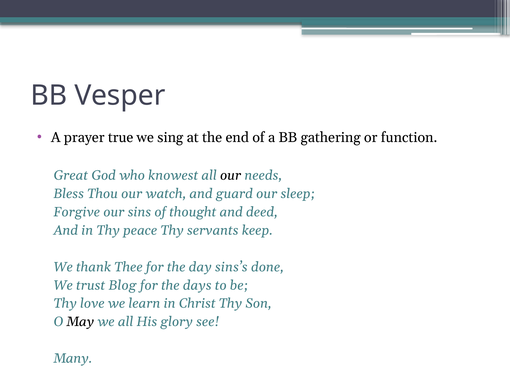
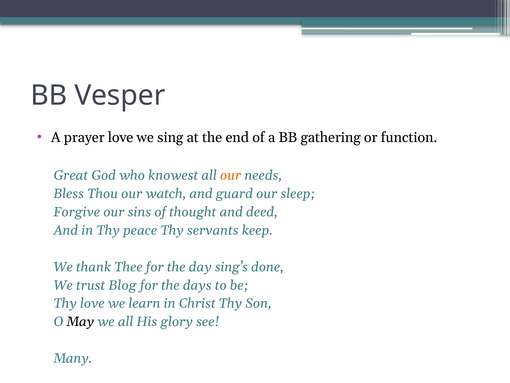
prayer true: true -> love (121, 137)
our colour: black -> orange (231, 175)
sins’s: sins’s -> sing’s (231, 267)
